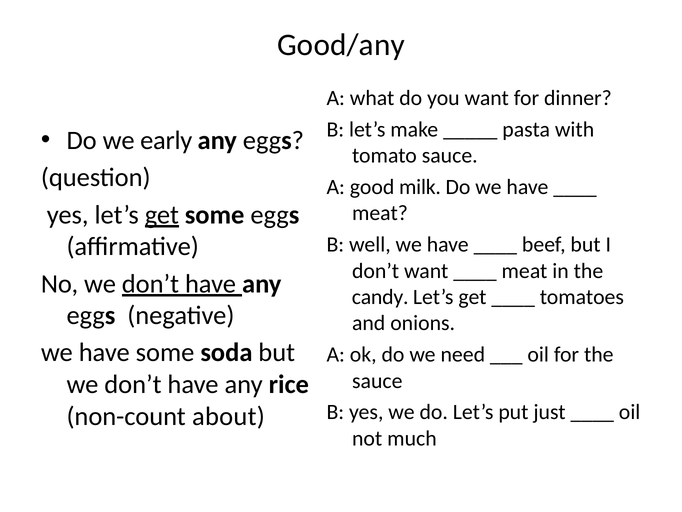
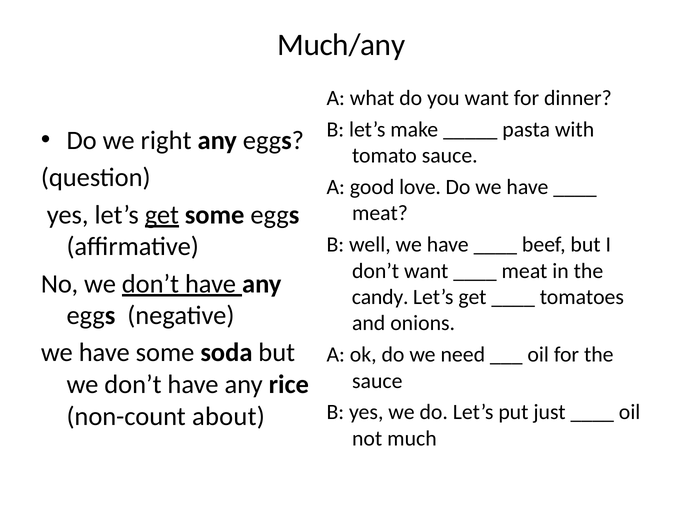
Good/any: Good/any -> Much/any (341, 45)
early: early -> right (166, 140)
milk: milk -> love (420, 187)
